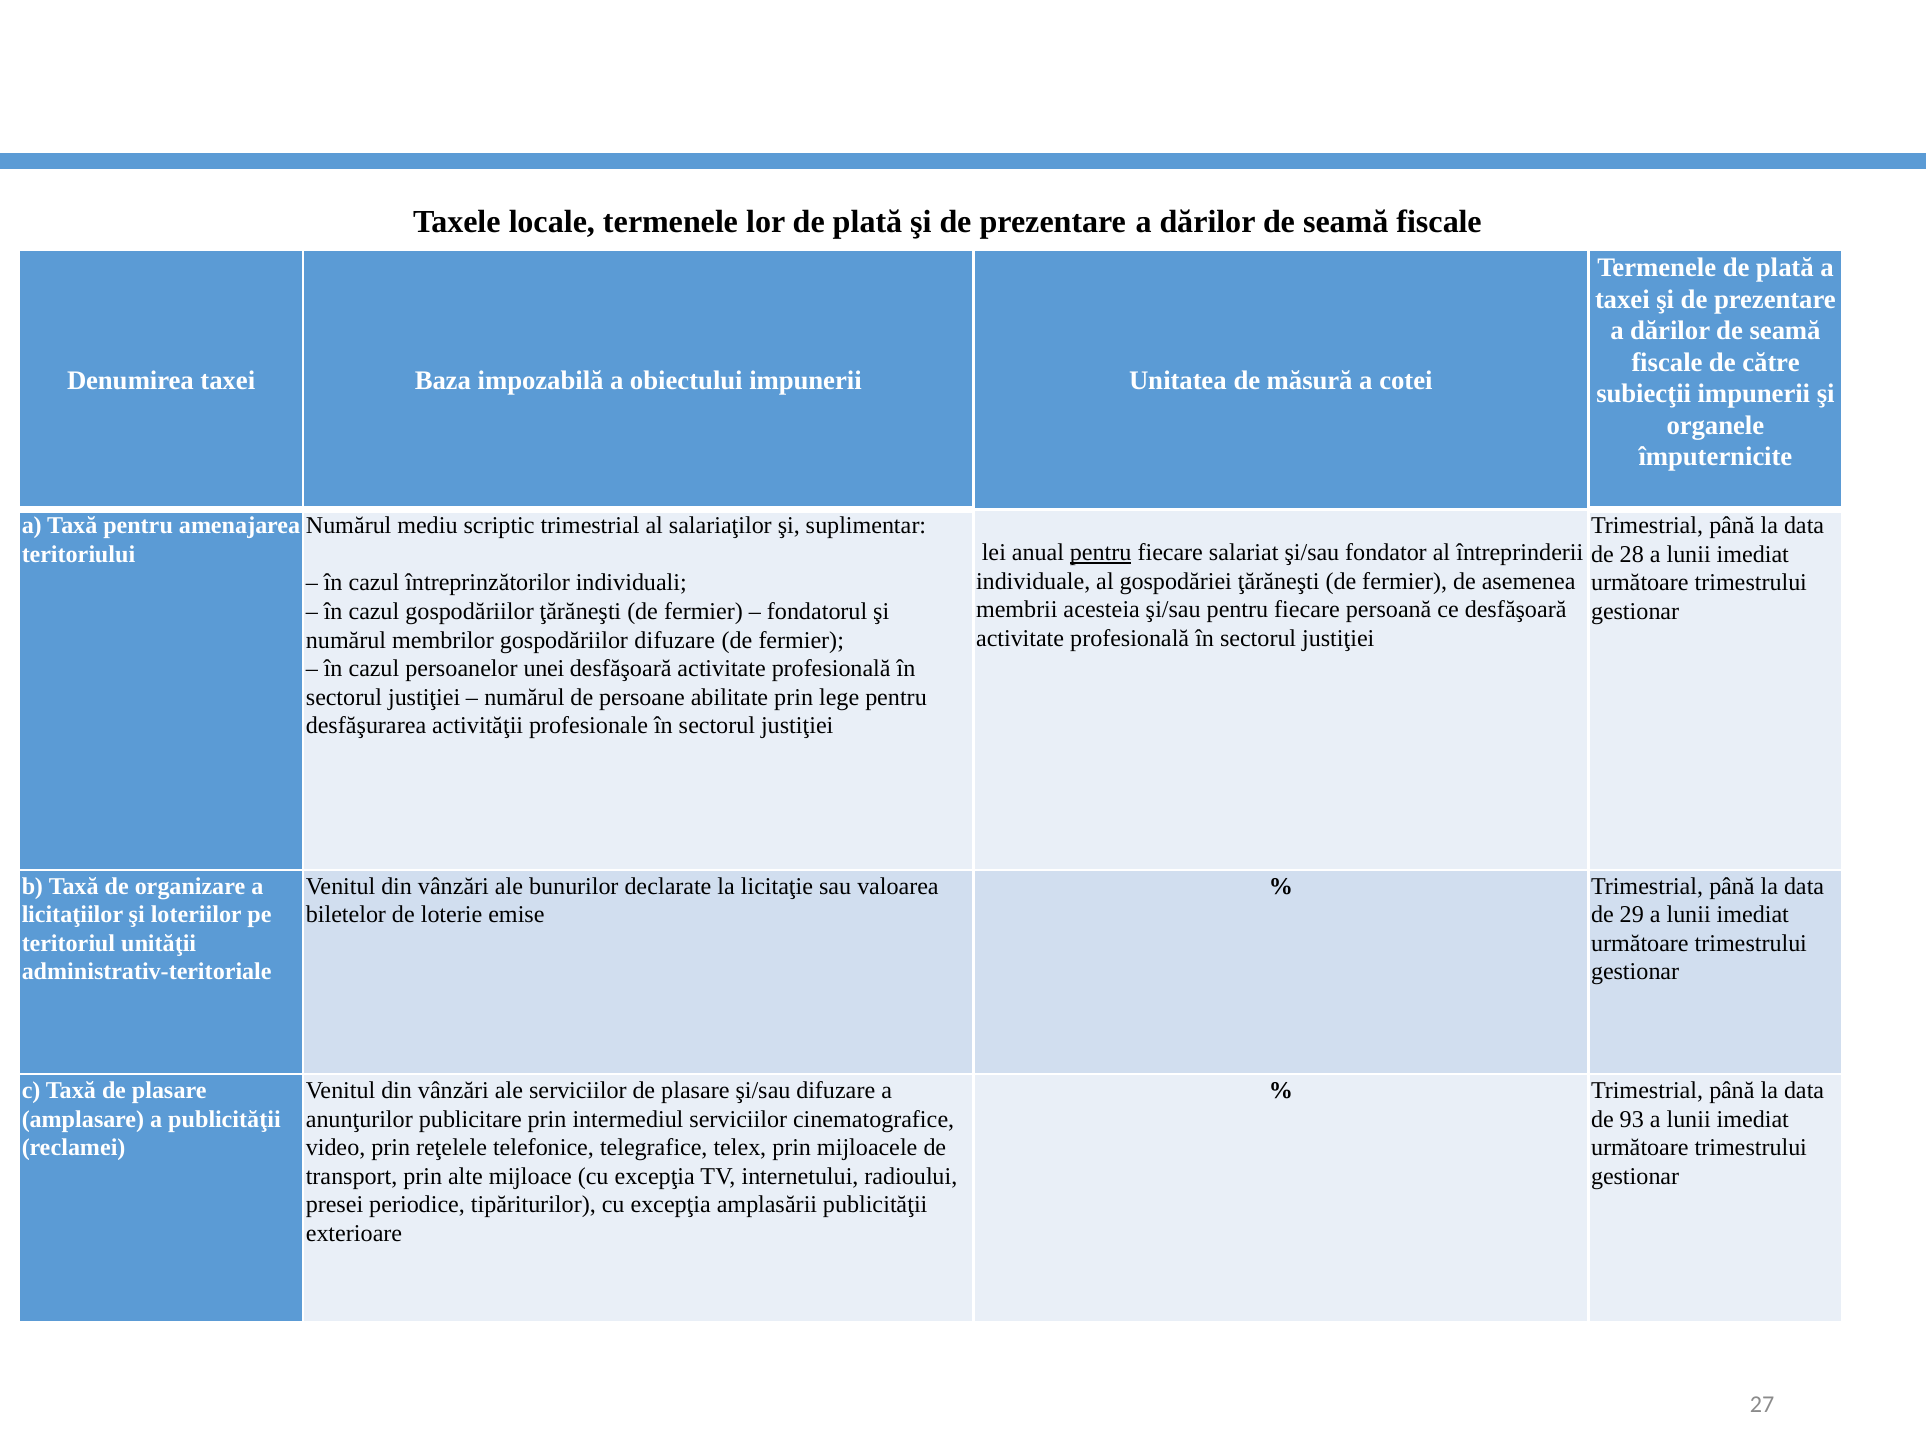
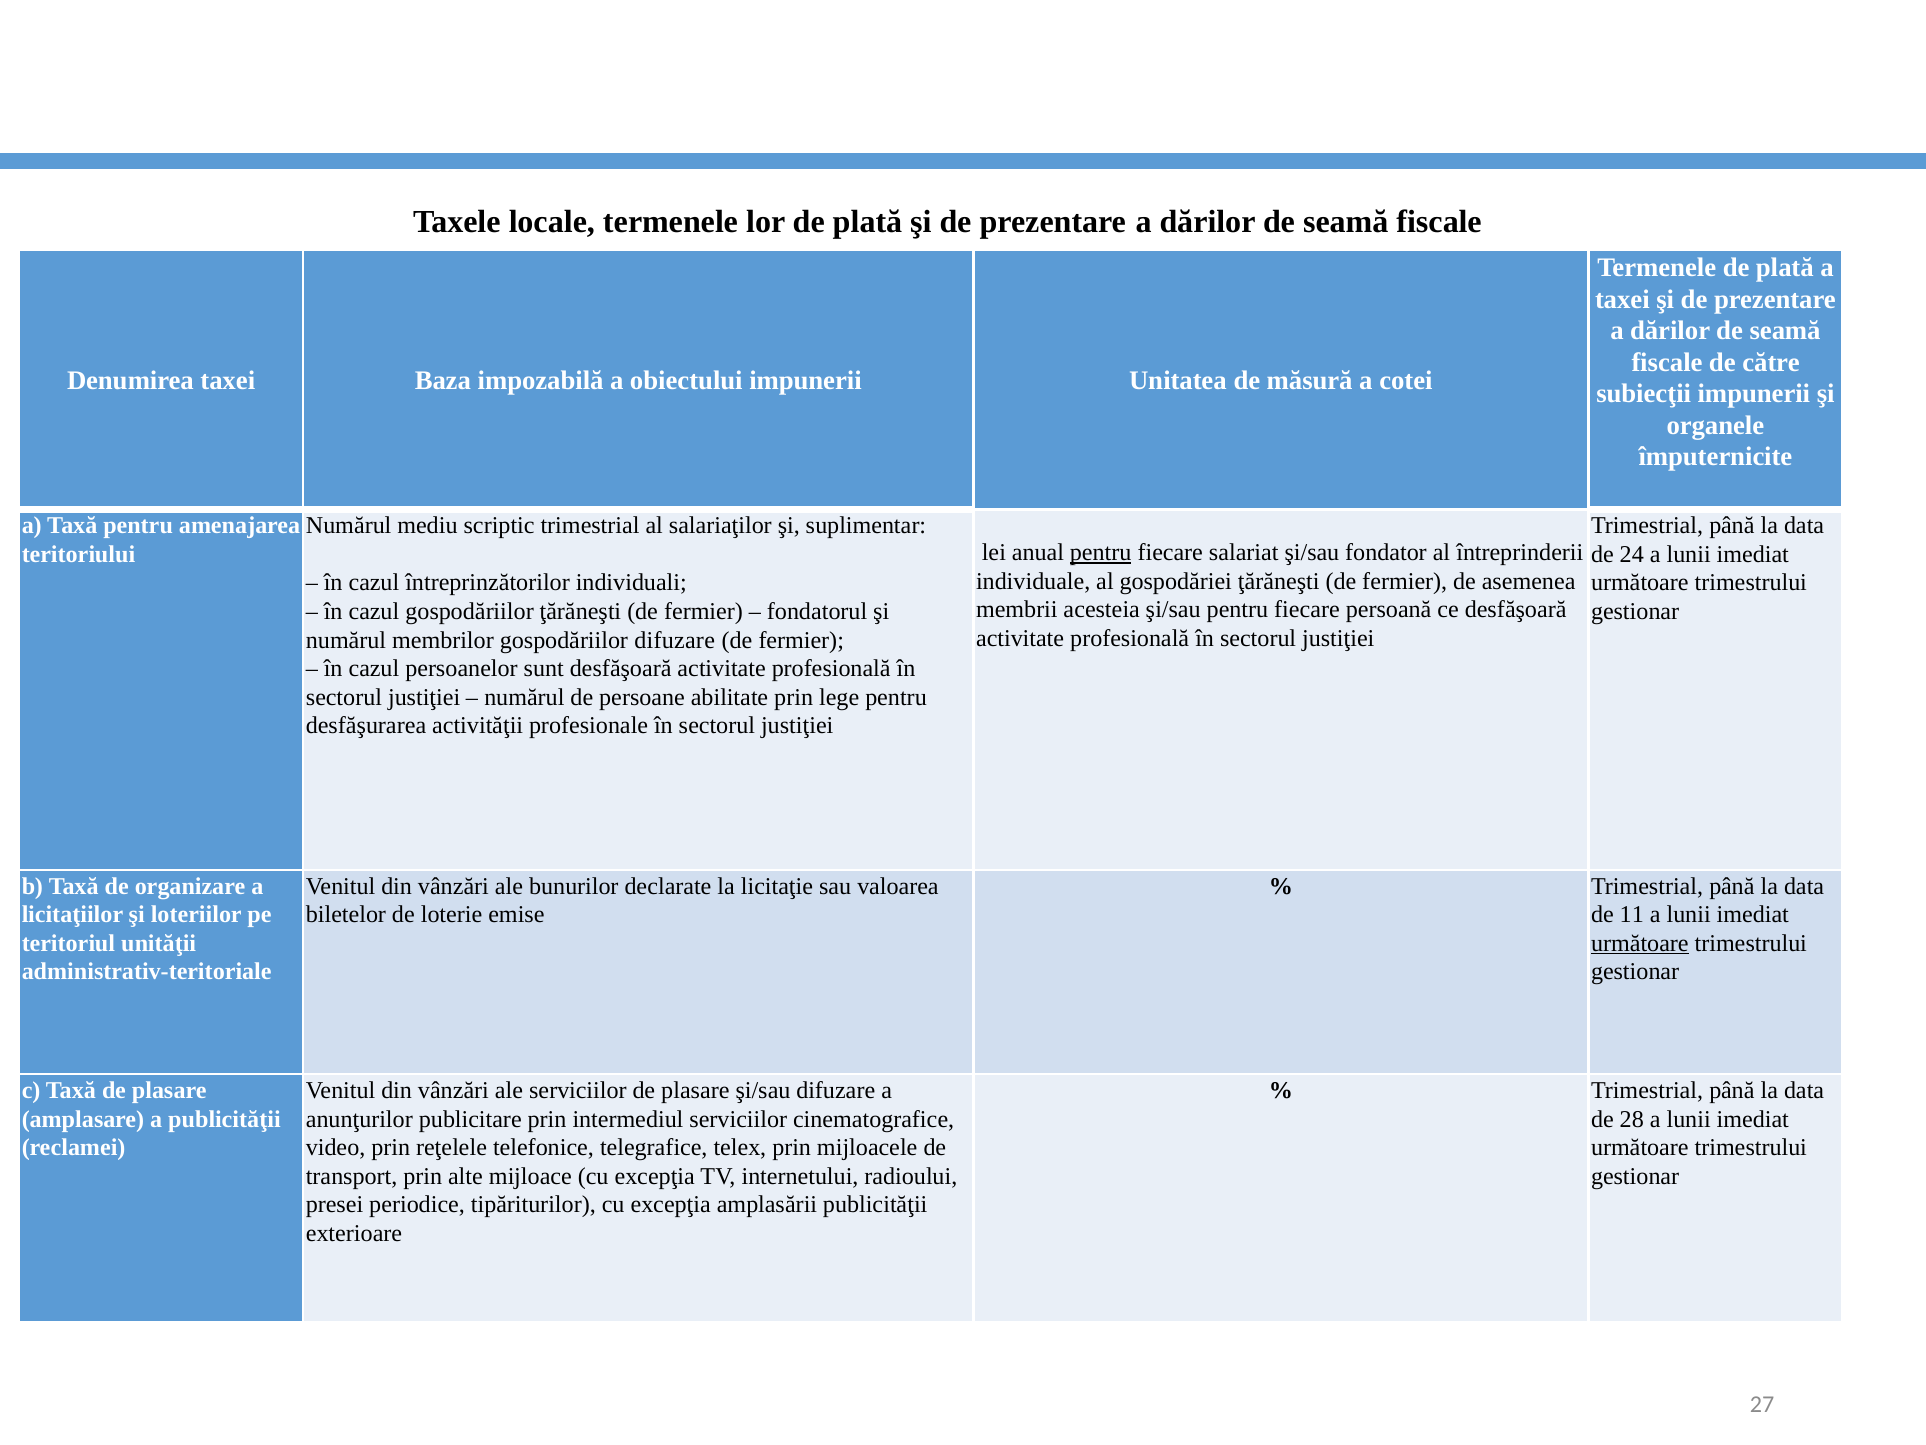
28: 28 -> 24 (1632, 554)
unei: unei -> sunt (544, 668)
29: 29 -> 11 (1632, 914)
următoare underline: none -> present (1640, 943)
93: 93 -> 28 (1632, 1119)
